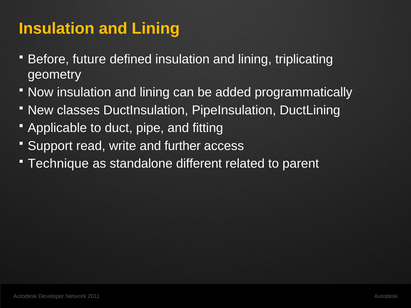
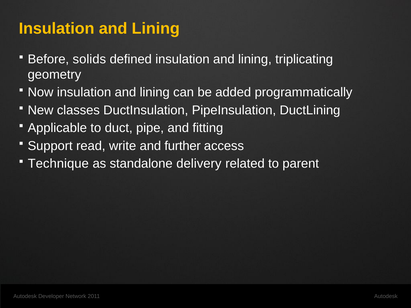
future: future -> solids (89, 59)
different: different -> delivery (199, 164)
